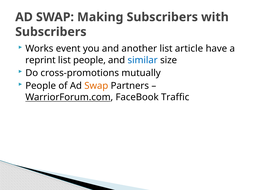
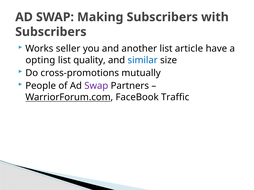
event: event -> seller (68, 49)
reprint: reprint -> opting (40, 60)
list people: people -> quality (89, 60)
Swap colour: orange -> purple (96, 86)
